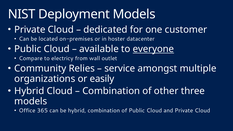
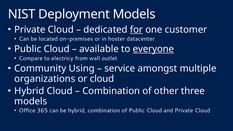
for underline: none -> present (136, 30)
Relies: Relies -> Using (82, 69)
or easily: easily -> cloud (102, 79)
